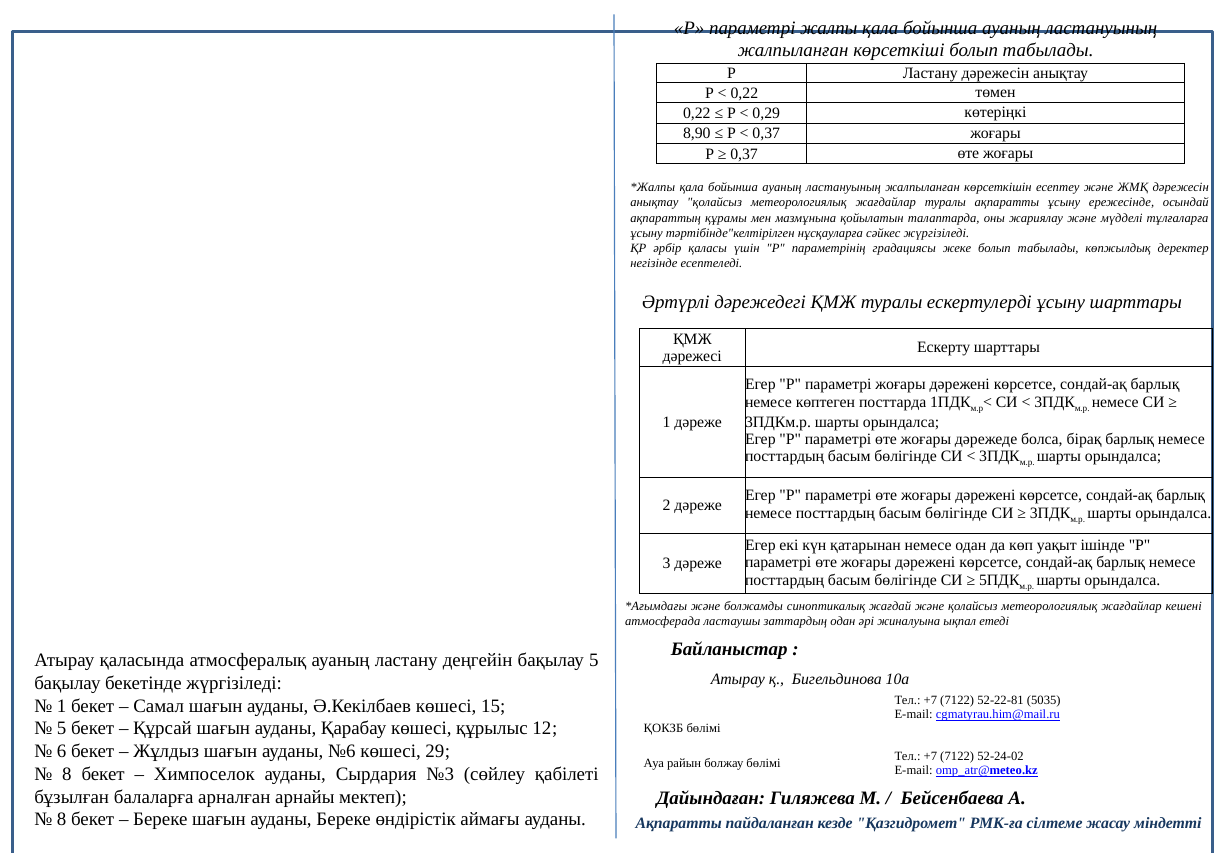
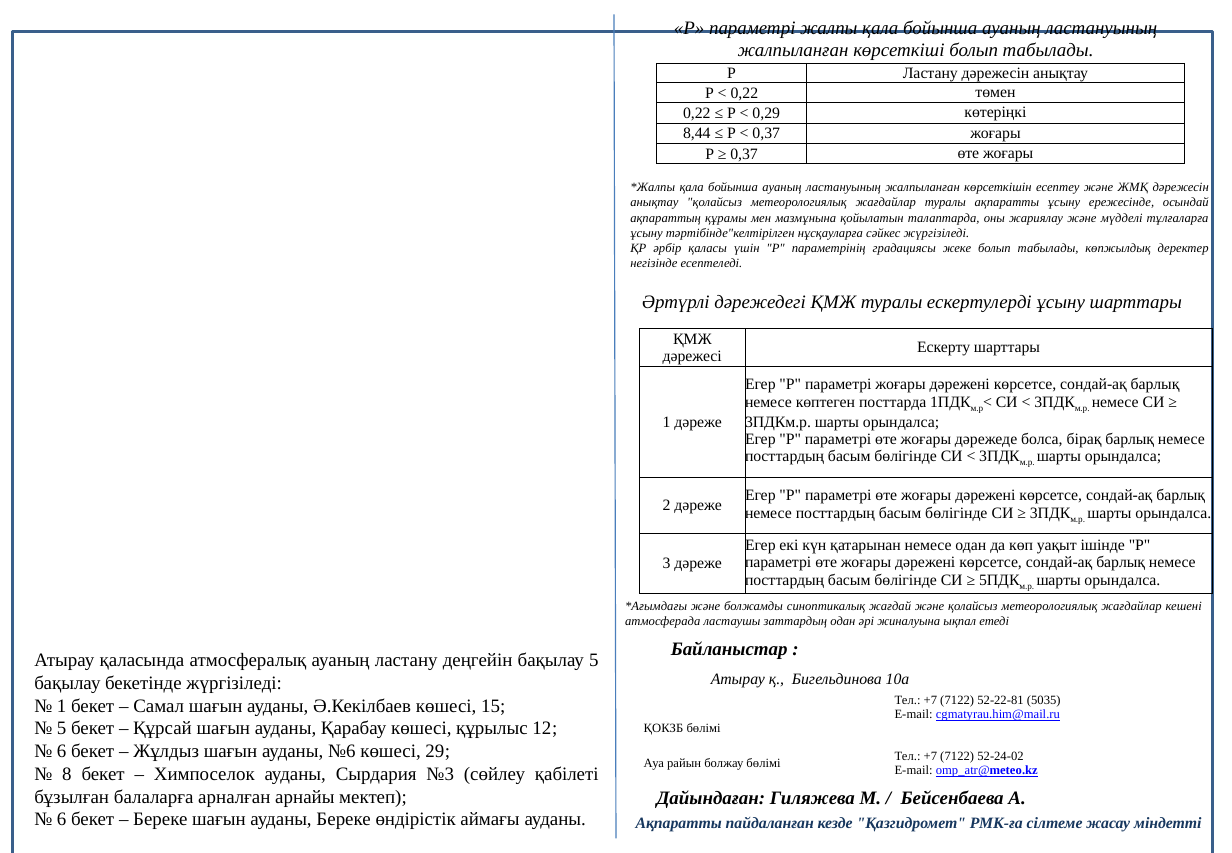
8,90: 8,90 -> 8,44 (697, 134)
8: 8 -> 6 (62, 819)
